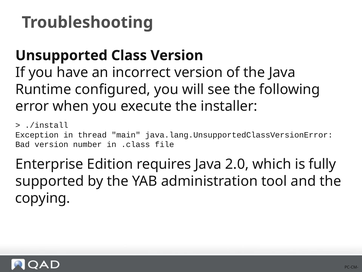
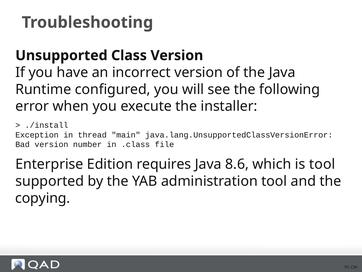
2.0: 2.0 -> 8.6 (237, 164)
is fully: fully -> tool (322, 164)
